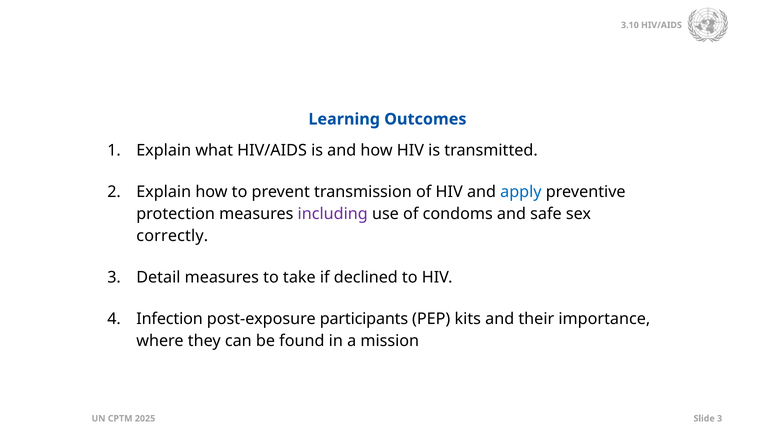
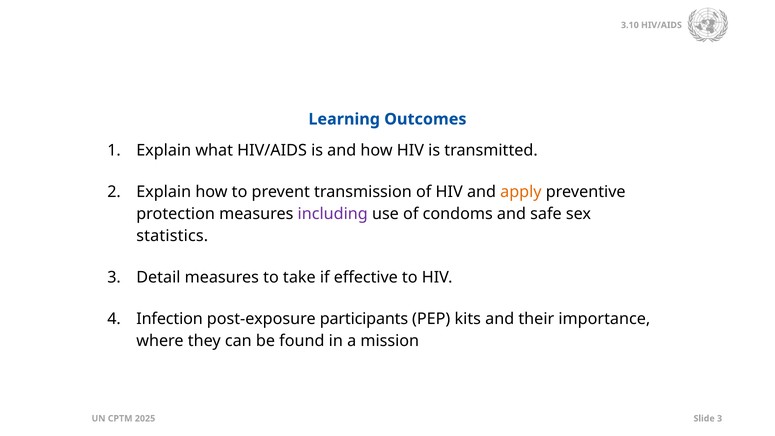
apply colour: blue -> orange (521, 192)
correctly: correctly -> statistics (172, 236)
declined: declined -> effective (366, 277)
